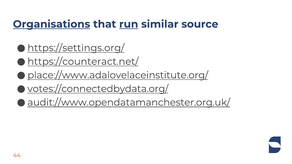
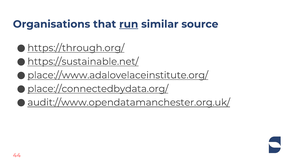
Organisations underline: present -> none (52, 24)
https://settings.org/: https://settings.org/ -> https://through.org/ (76, 48)
https://counteract.net/: https://counteract.net/ -> https://sustainable.net/ (83, 62)
votes://connectedbydata.org/: votes://connectedbydata.org/ -> place://connectedbydata.org/ (98, 89)
